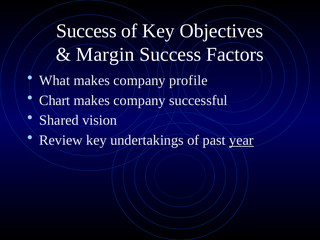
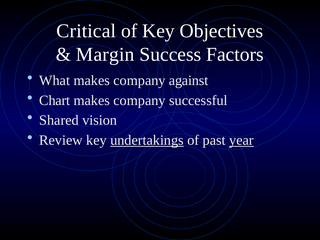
Success: Success -> Critical (86, 31)
profile: profile -> against (189, 80)
undertakings underline: none -> present (147, 140)
